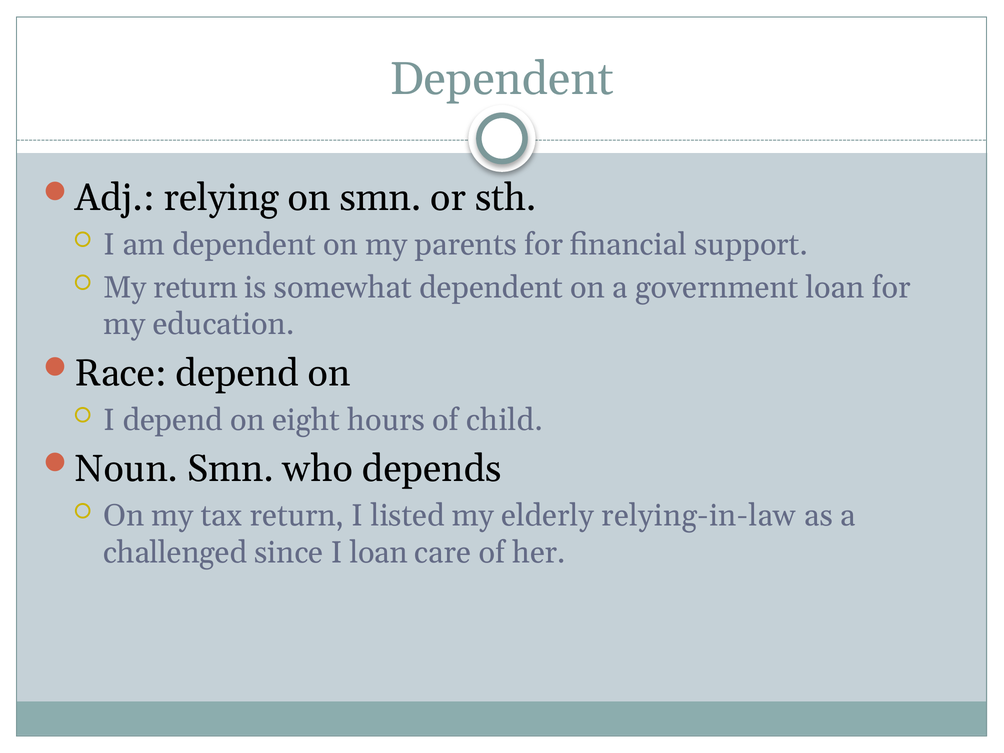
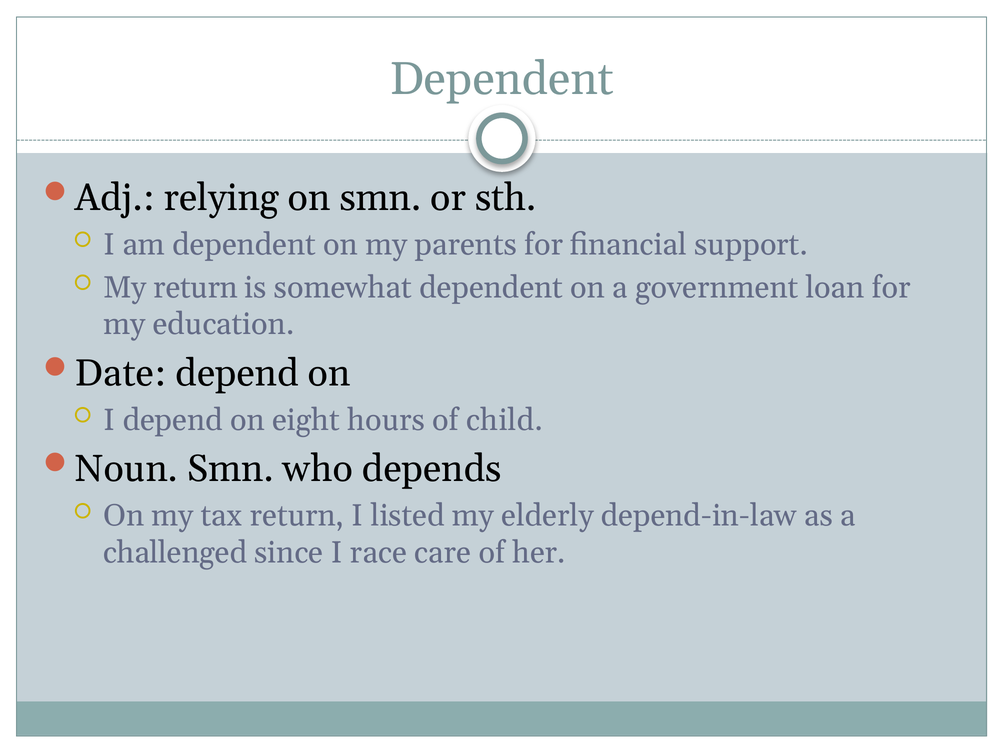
Race: Race -> Date (121, 373)
relying-in-law: relying-in-law -> depend-in-law (699, 516)
I loan: loan -> race (378, 552)
